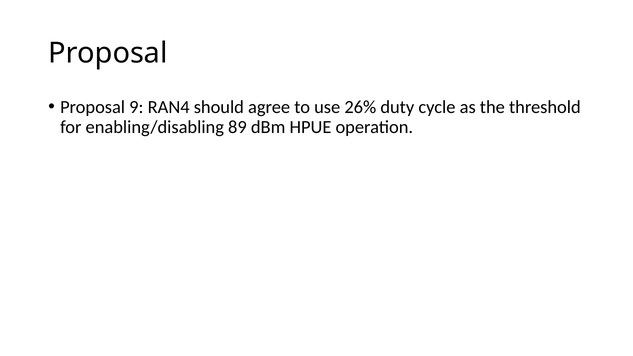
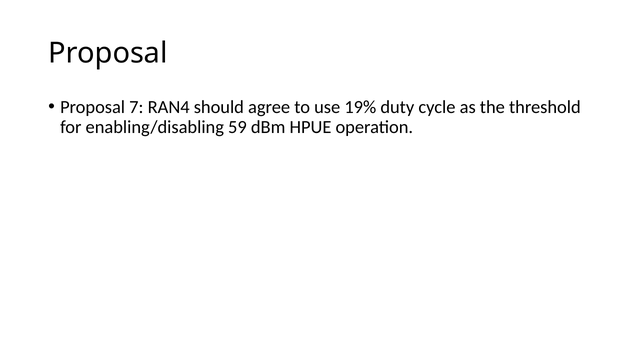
9: 9 -> 7 (136, 107)
26%: 26% -> 19% (360, 107)
89: 89 -> 59 (237, 127)
